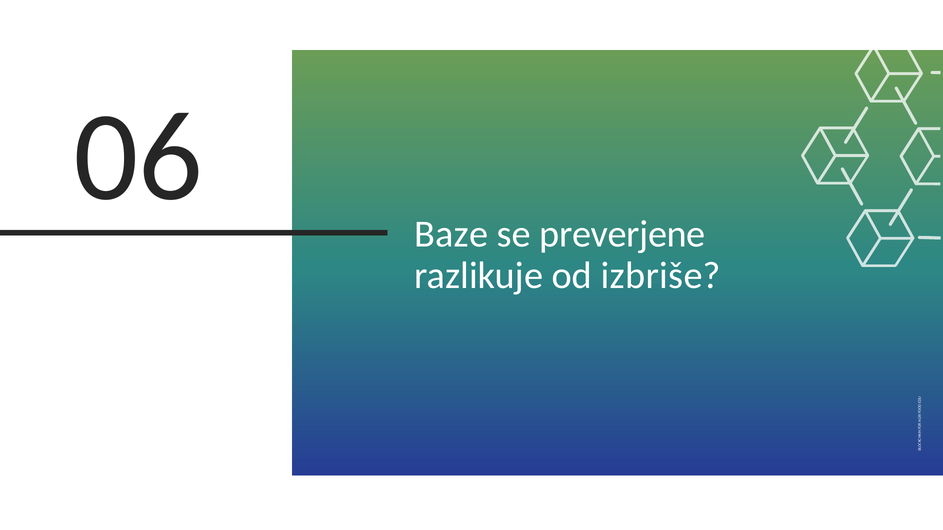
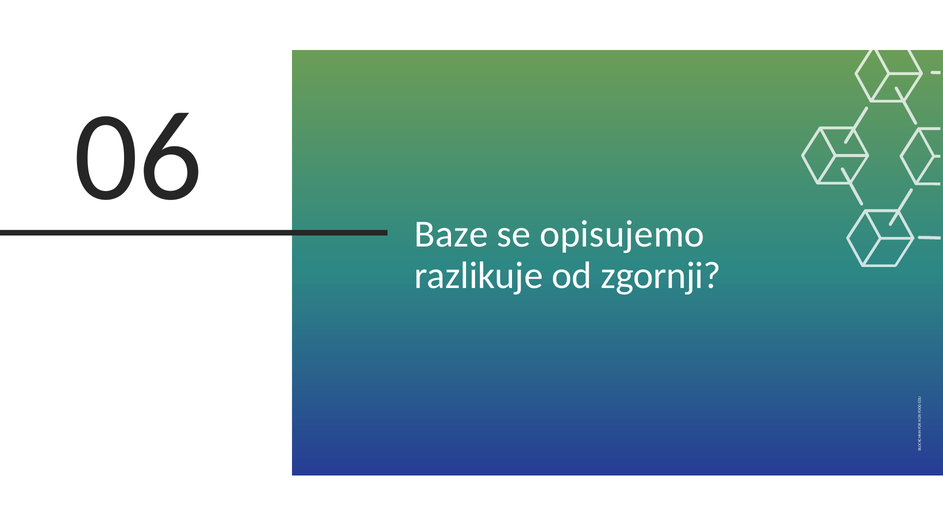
preverjene: preverjene -> opisujemo (622, 235)
izbriše: izbriše -> zgornji (661, 276)
